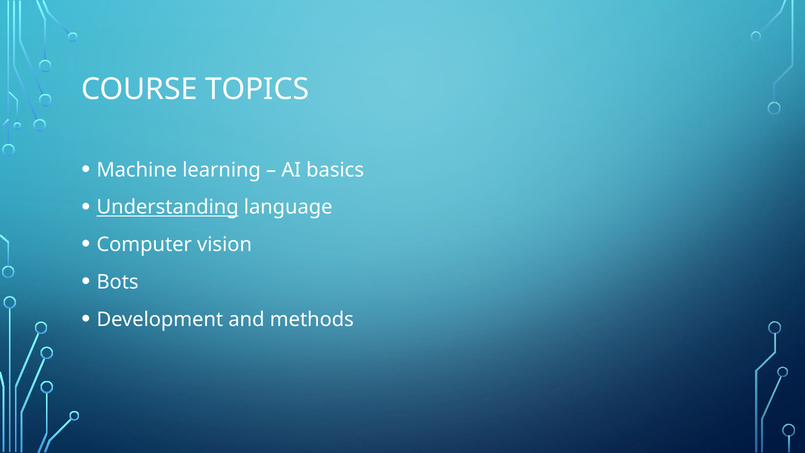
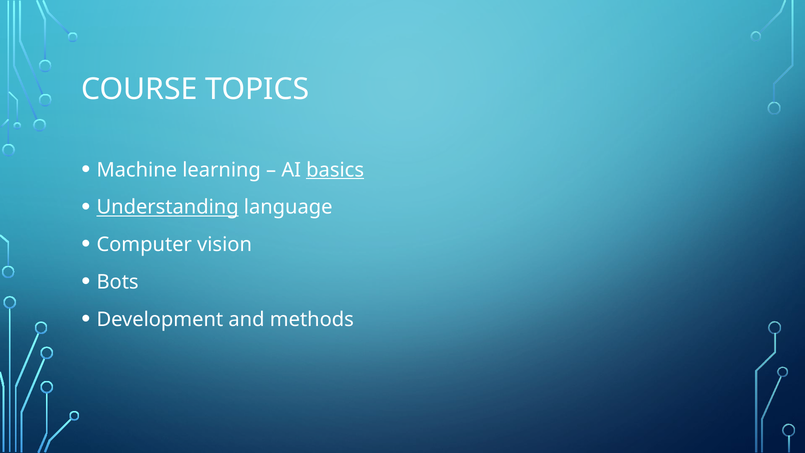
basics underline: none -> present (335, 170)
